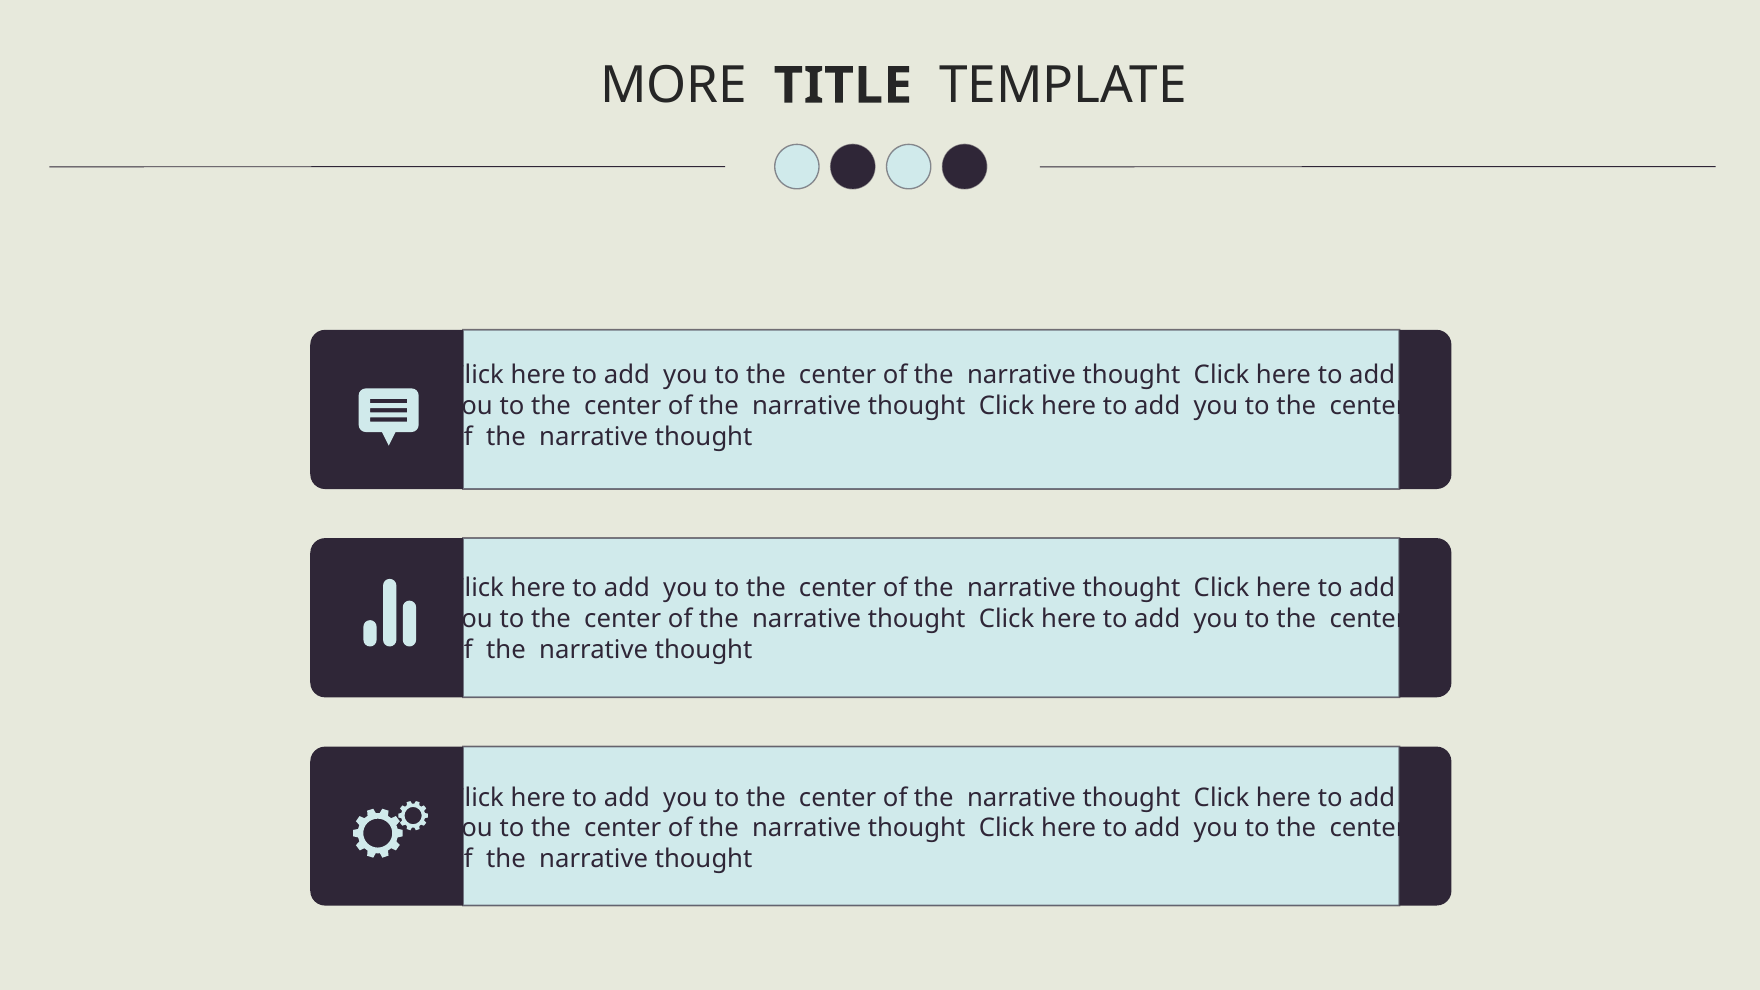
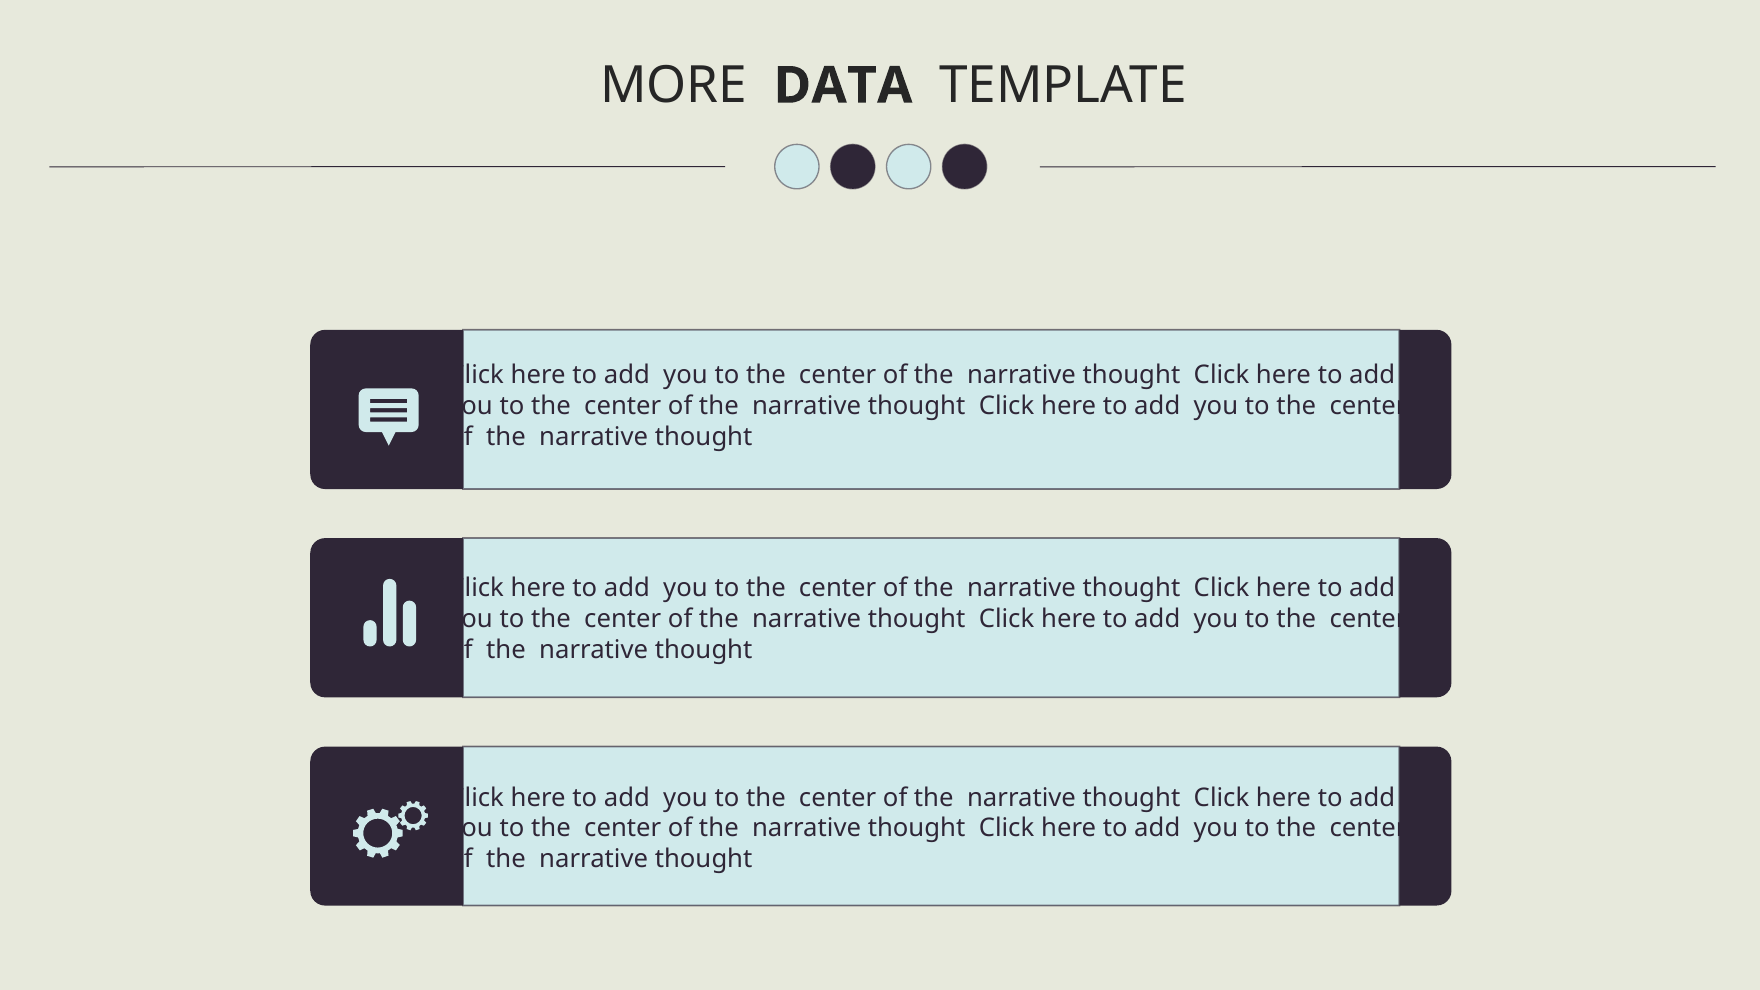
TITLE: TITLE -> DATA (843, 86)
